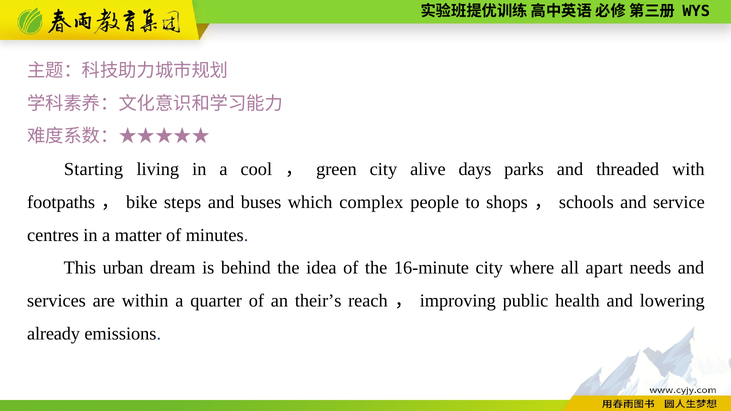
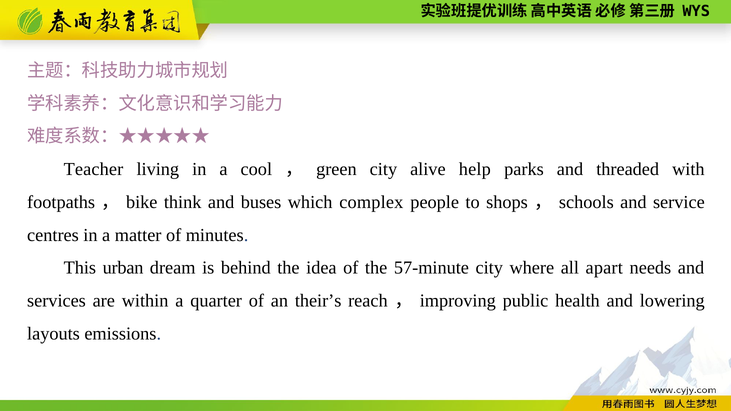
Starting: Starting -> Teacher (93, 169)
days: days -> help (475, 169)
steps: steps -> think (183, 202)
16-minute: 16-minute -> 57-minute (431, 268)
already: already -> layouts (53, 334)
